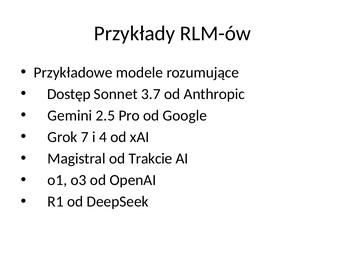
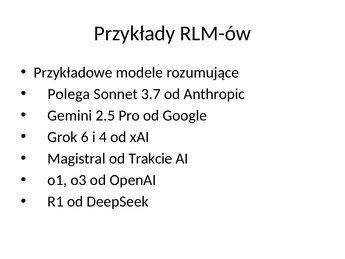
Dostęp: Dostęp -> Polega (69, 94)
7: 7 -> 6 (85, 137)
